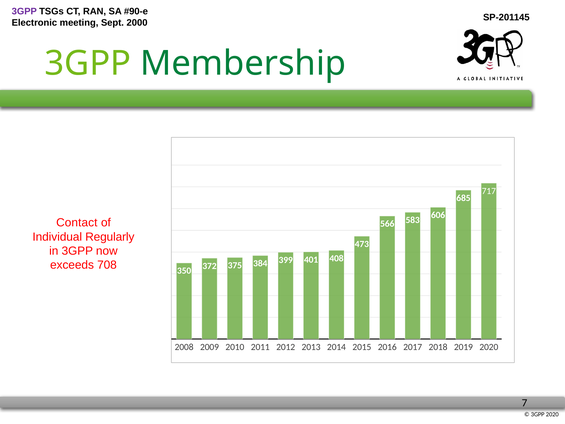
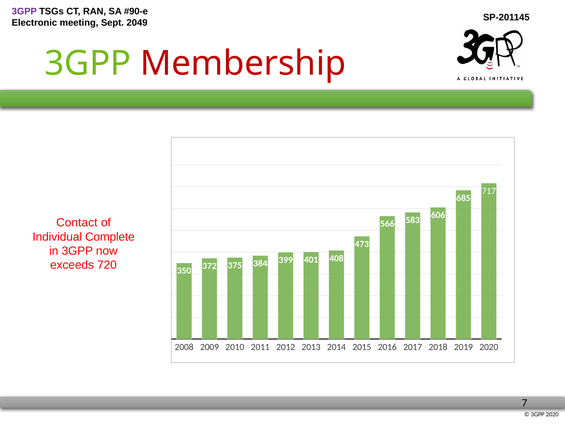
2000: 2000 -> 2049 (137, 23)
Membership colour: green -> red (243, 63)
Regularly: Regularly -> Complete (110, 237)
708: 708 -> 720 (107, 265)
